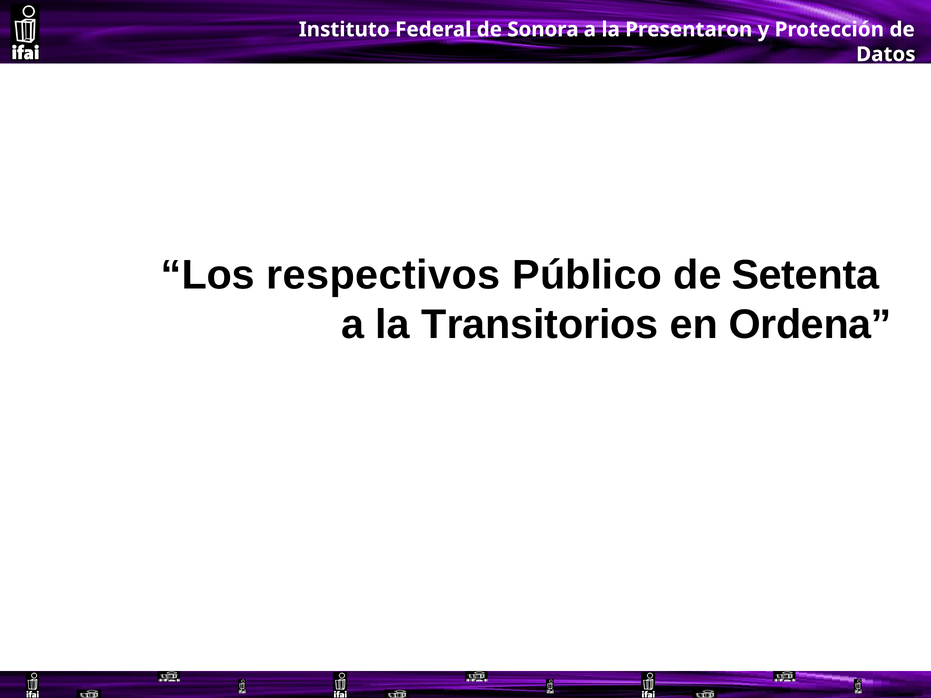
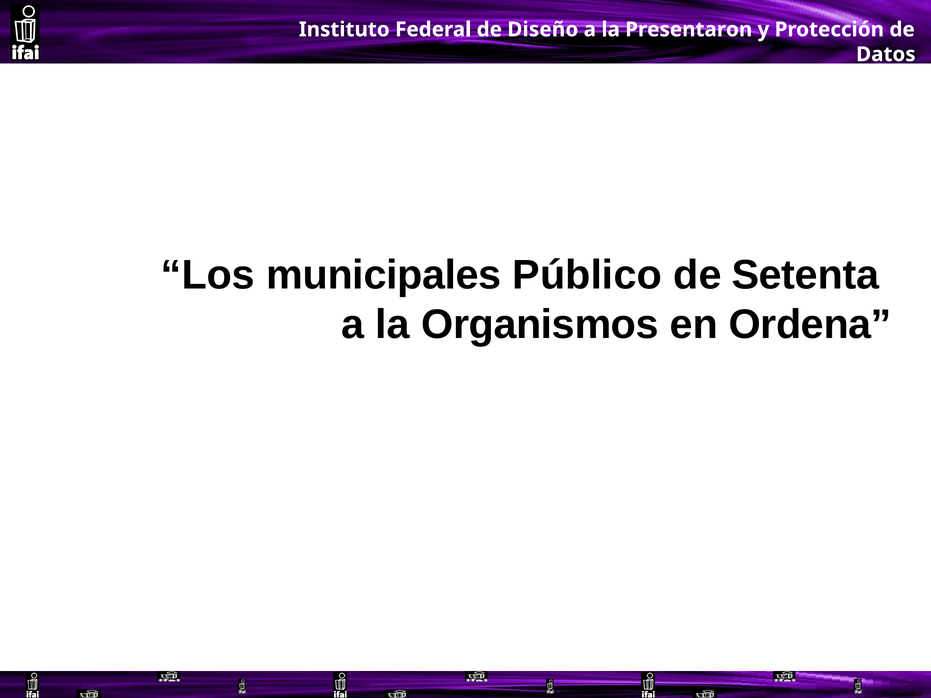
Sonora: Sonora -> Diseño (543, 30)
respectivos: respectivos -> municipales (384, 275)
Transitorios: Transitorios -> Organismos (540, 325)
